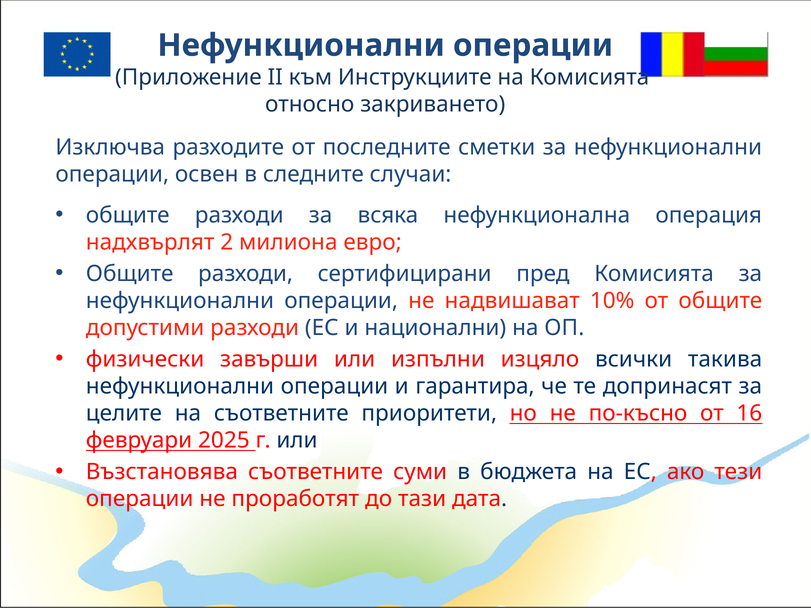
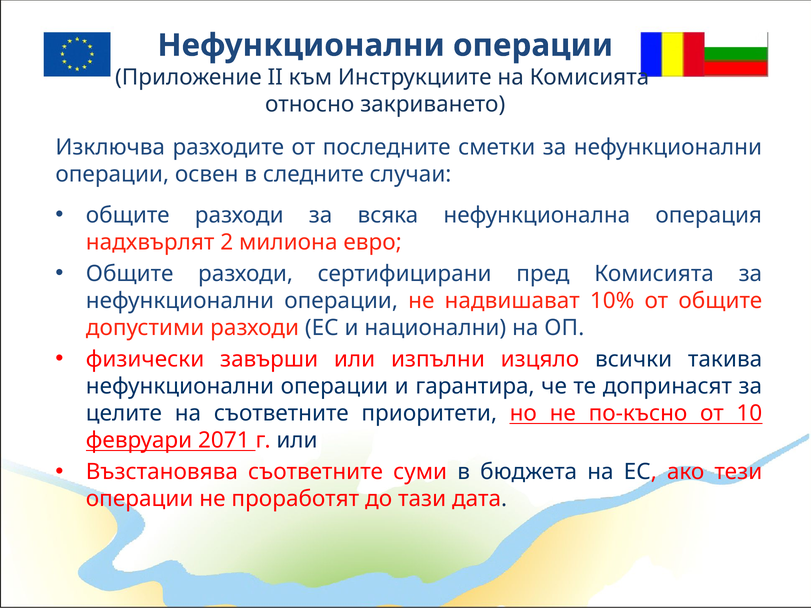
16: 16 -> 10 (749, 413)
2025: 2025 -> 2071 (224, 441)
